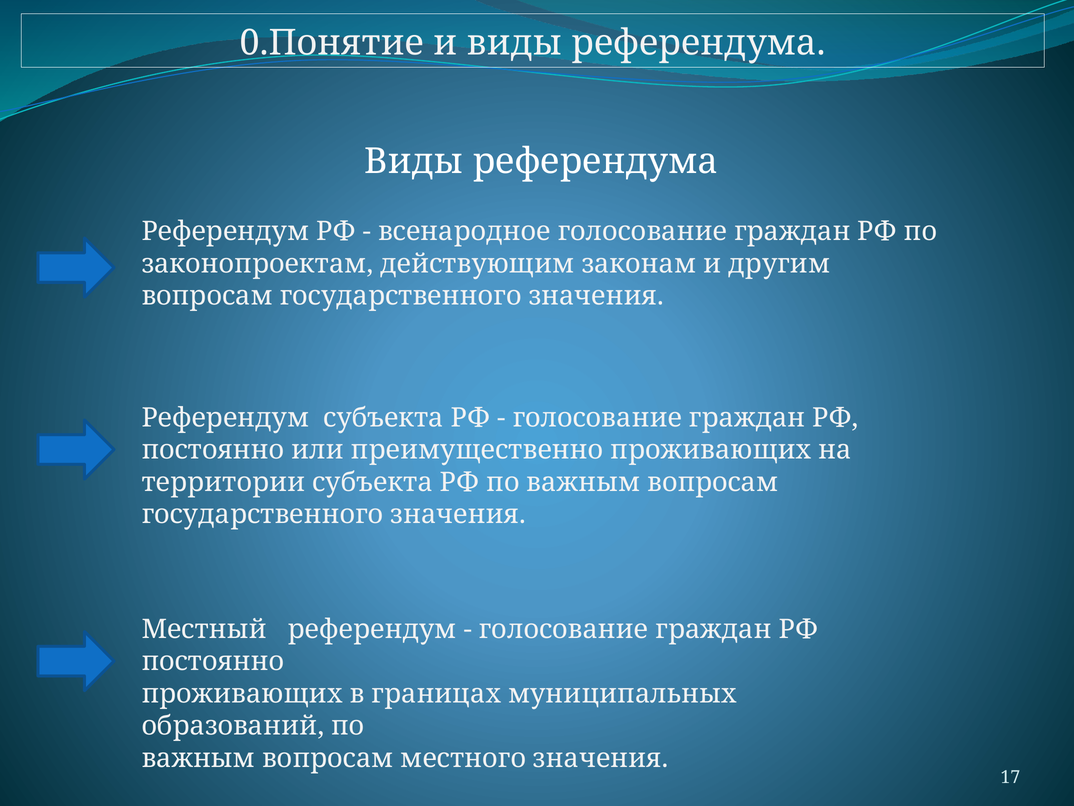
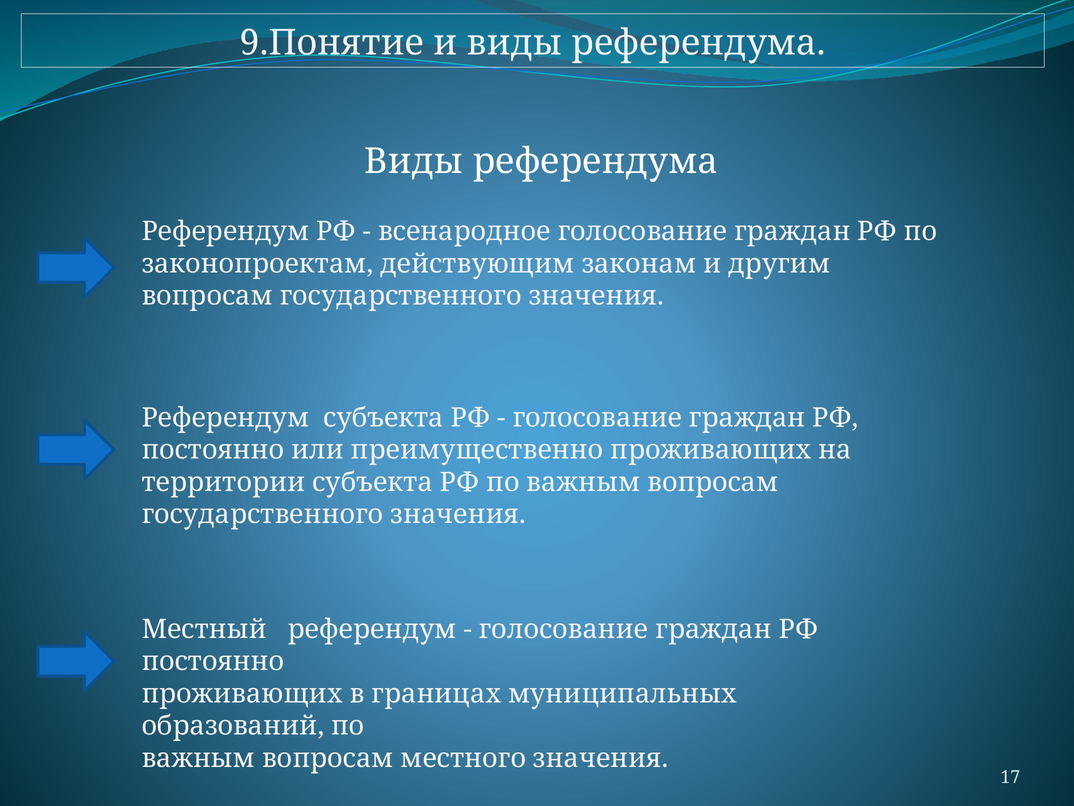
0.Понятие: 0.Понятие -> 9.Понятие (332, 43)
